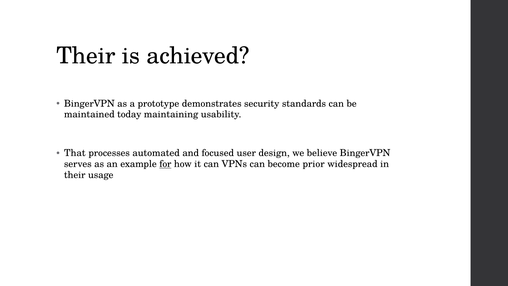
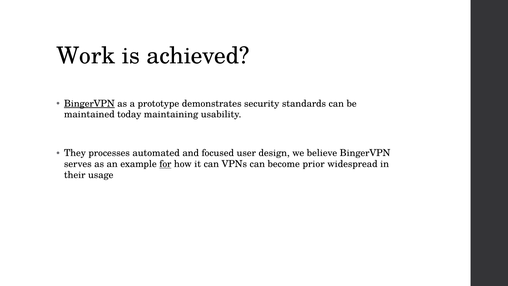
Their: Their -> Work (86, 56)
BingerVPN underline: none -> present (89, 104)
That: That -> They (75, 153)
